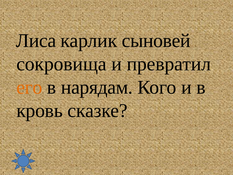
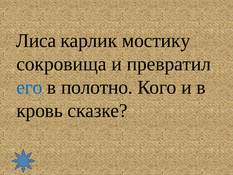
сыновей: сыновей -> мостику (156, 41)
его colour: orange -> blue (29, 87)
нарядам: нарядам -> полотно (97, 87)
